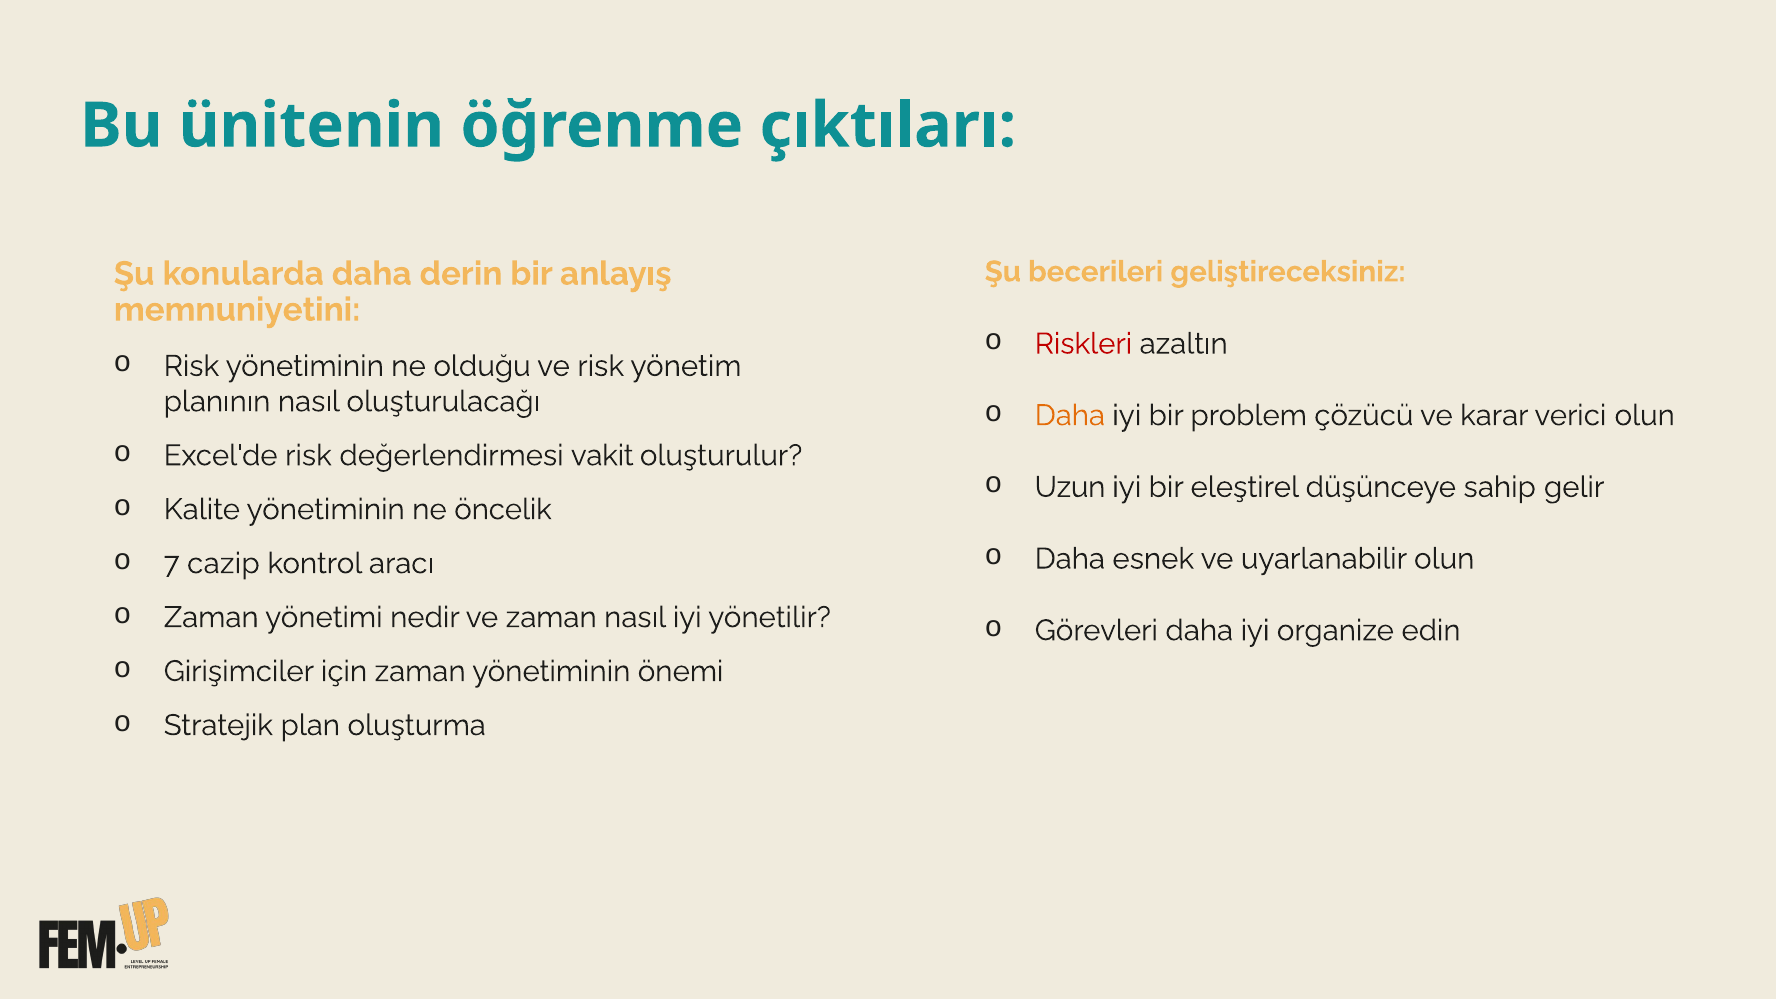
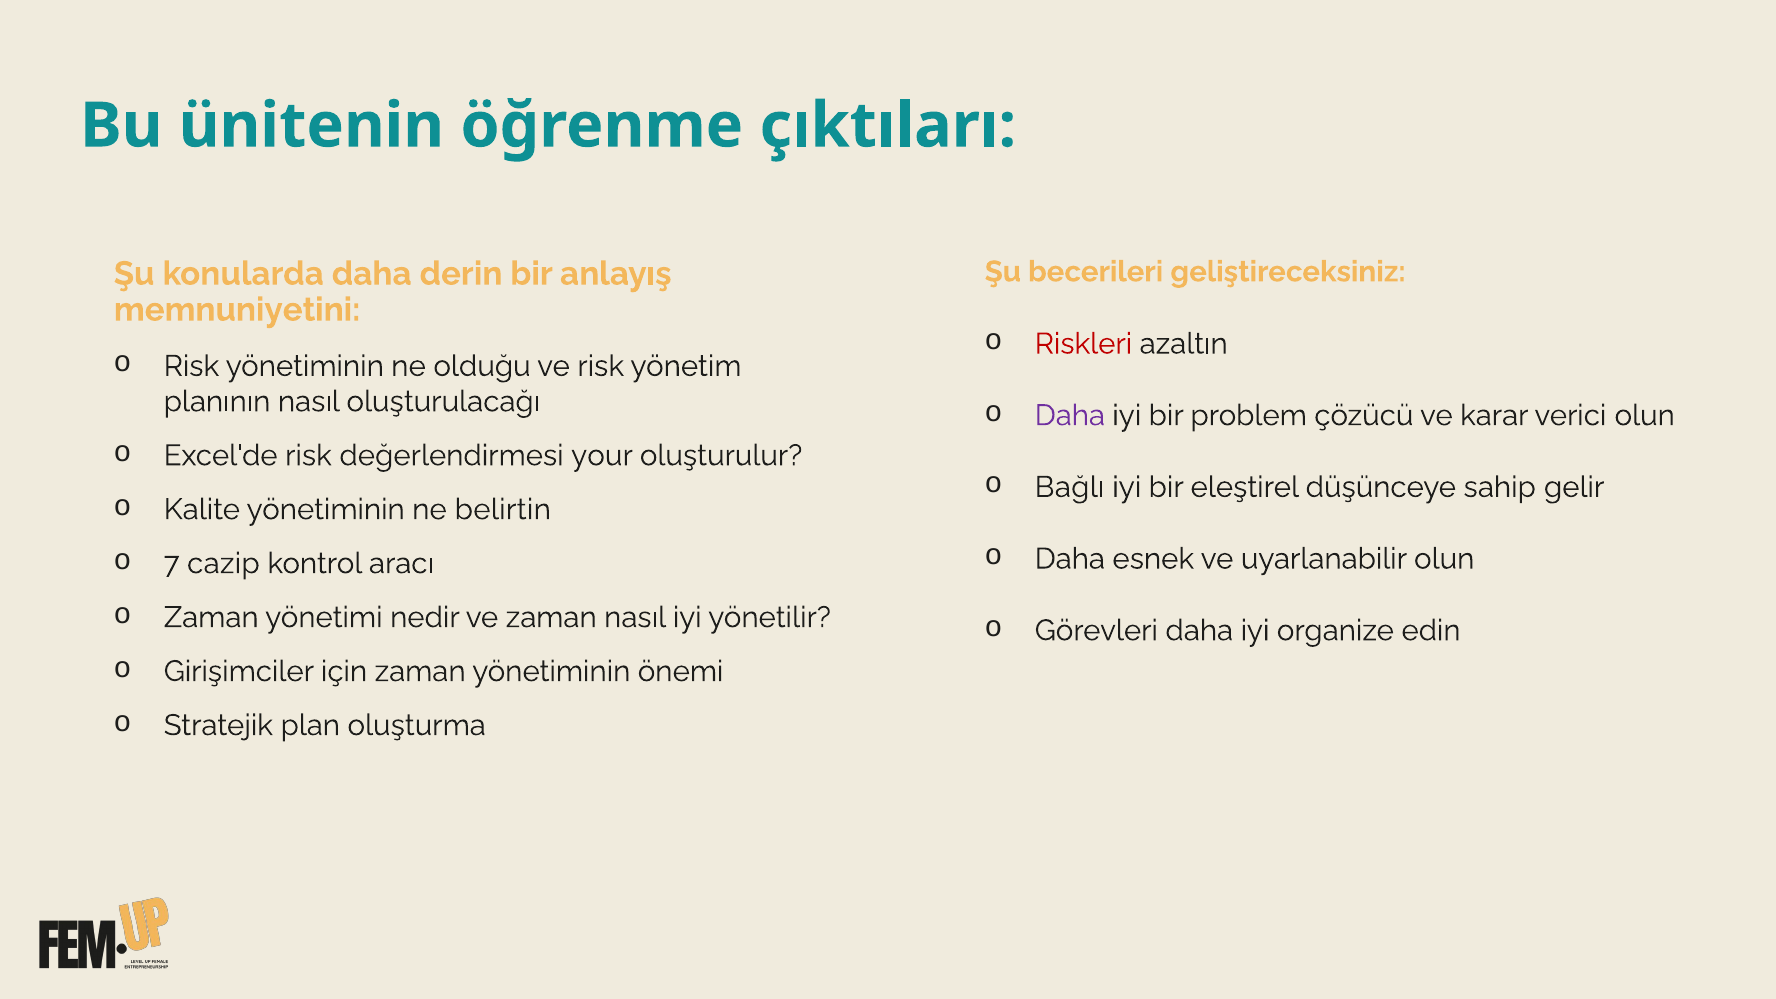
Daha colour: orange -> purple (1070, 415)
vakit: vakit -> your (602, 455)
Uzun: Uzun -> Bağlı (1070, 487)
öncelik: öncelik -> belirtin (503, 509)
